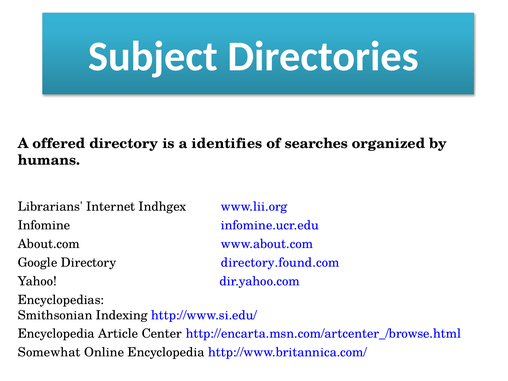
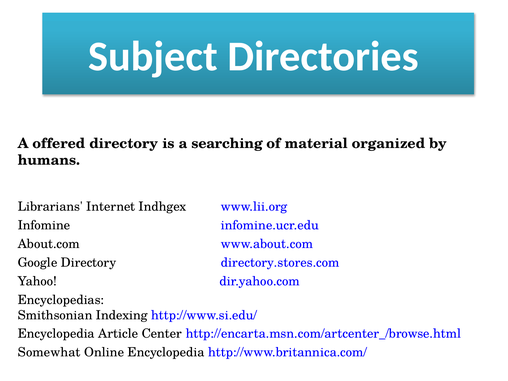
identifies: identifies -> searching (227, 143)
searches: searches -> material (316, 143)
directory.found.com: directory.found.com -> directory.stores.com (280, 263)
